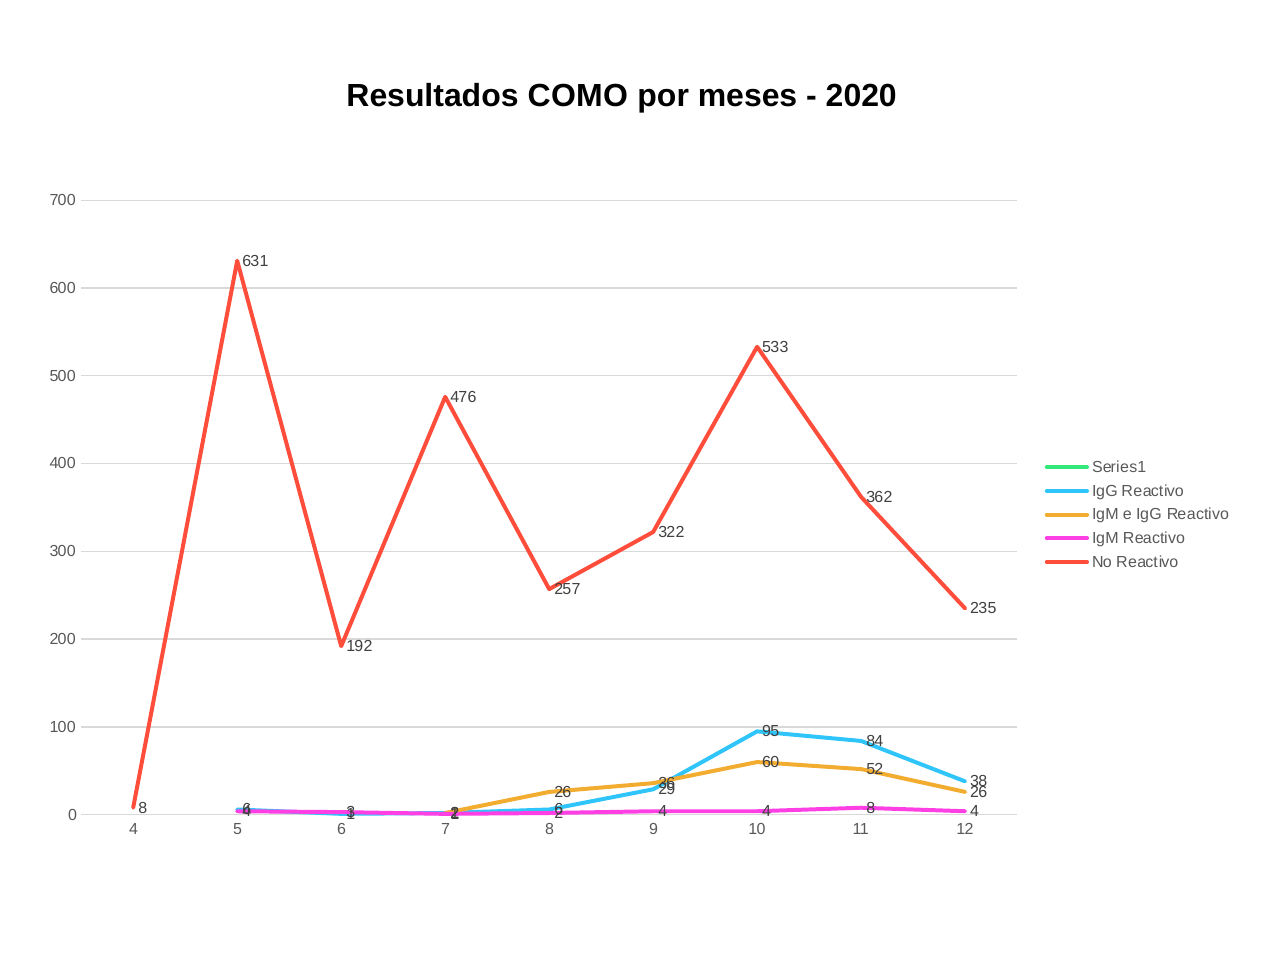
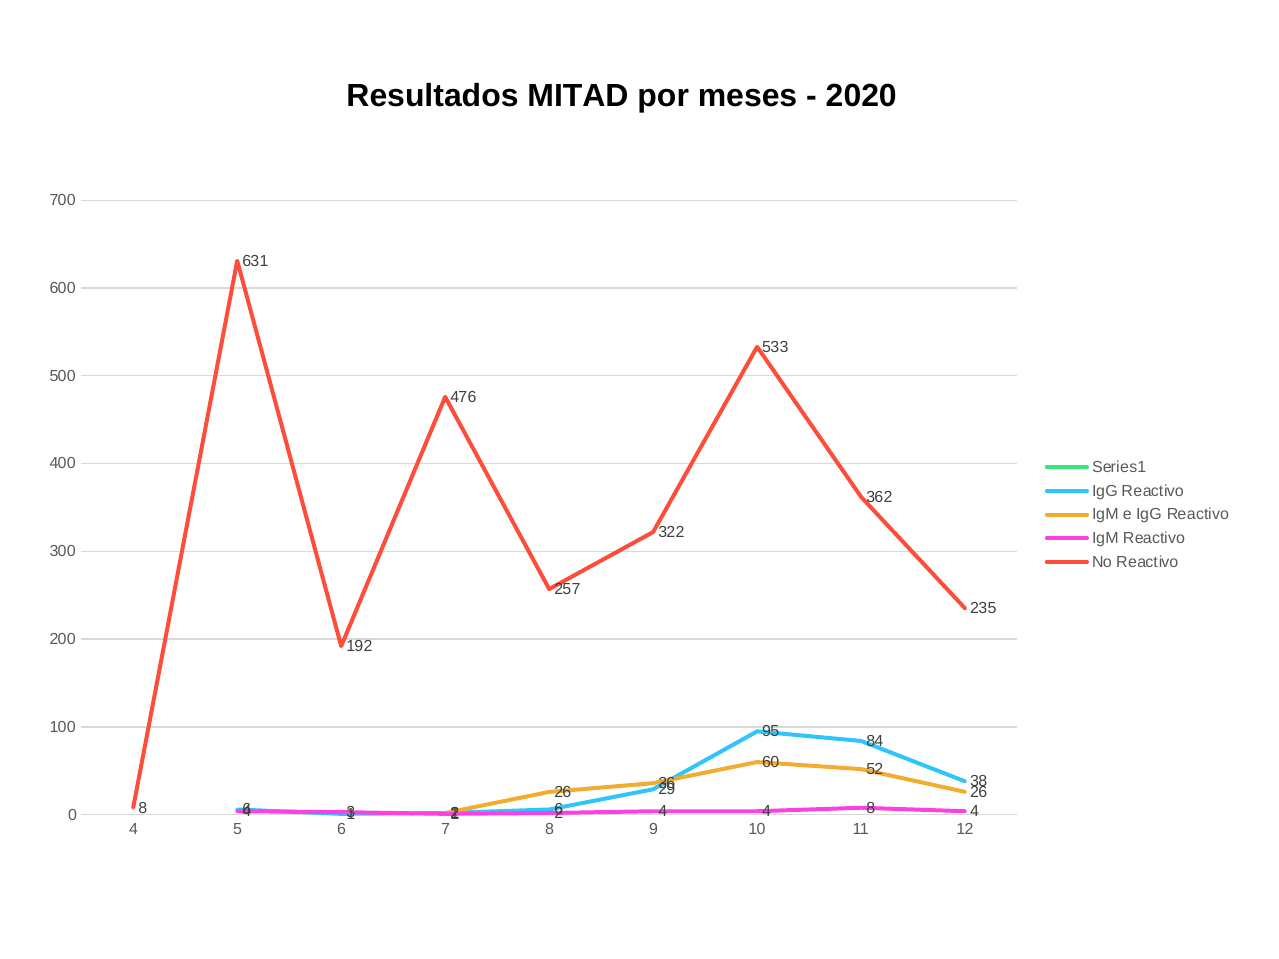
COMO: COMO -> MITAD (578, 96)
